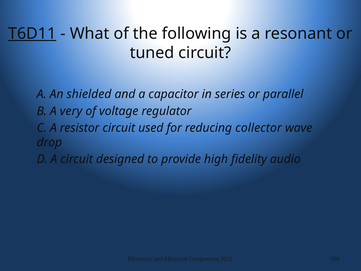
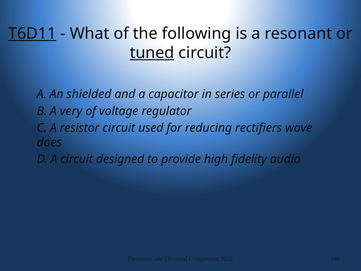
tuned underline: none -> present (152, 53)
collector: collector -> rectifiers (259, 128)
drop: drop -> does (49, 142)
